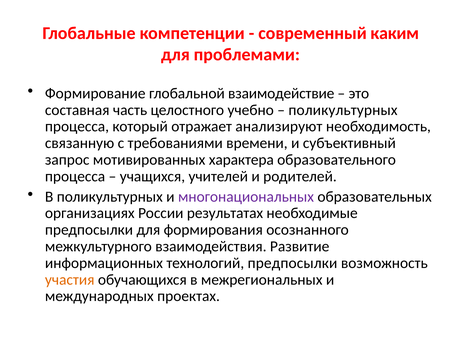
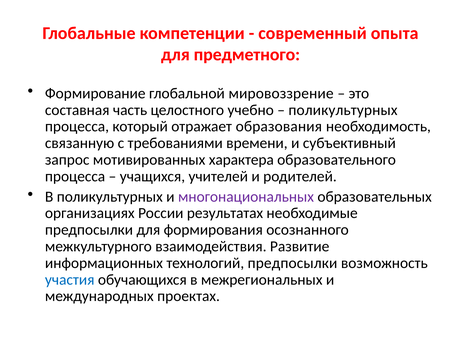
каким: каким -> опыта (395, 33)
проблемами: проблемами -> предметного (247, 55)
взаимодействие: взаимодействие -> мировоззрение (281, 93)
анализируют: анализируют -> образования (279, 126)
участия colour: orange -> blue (70, 279)
